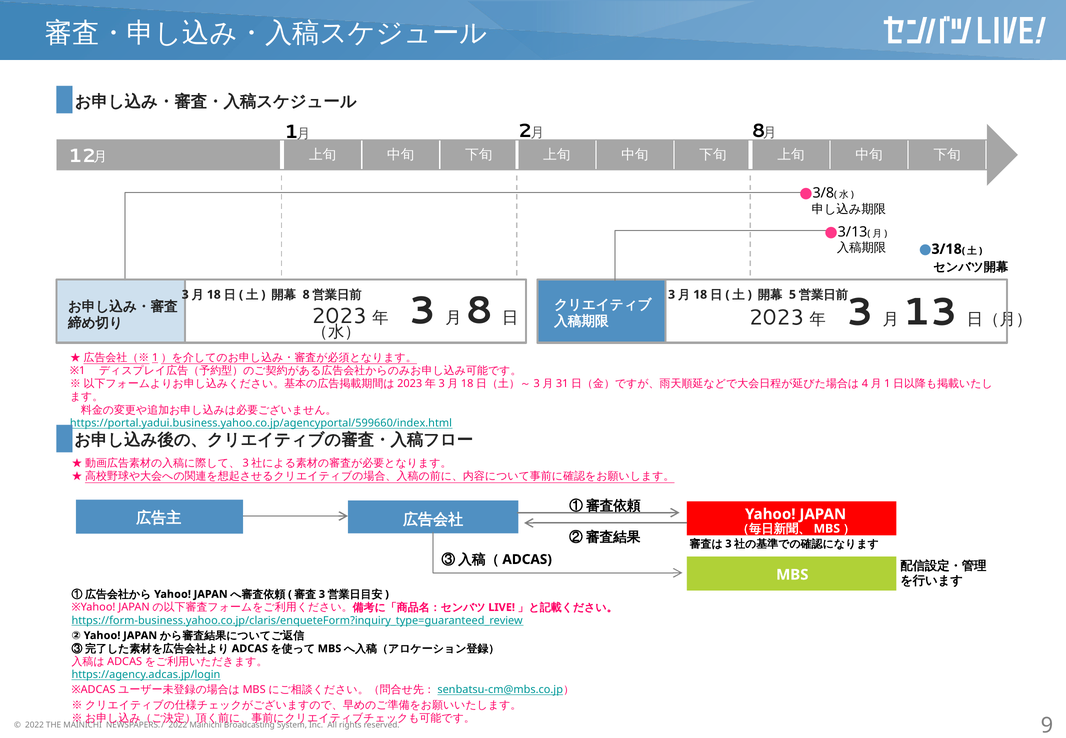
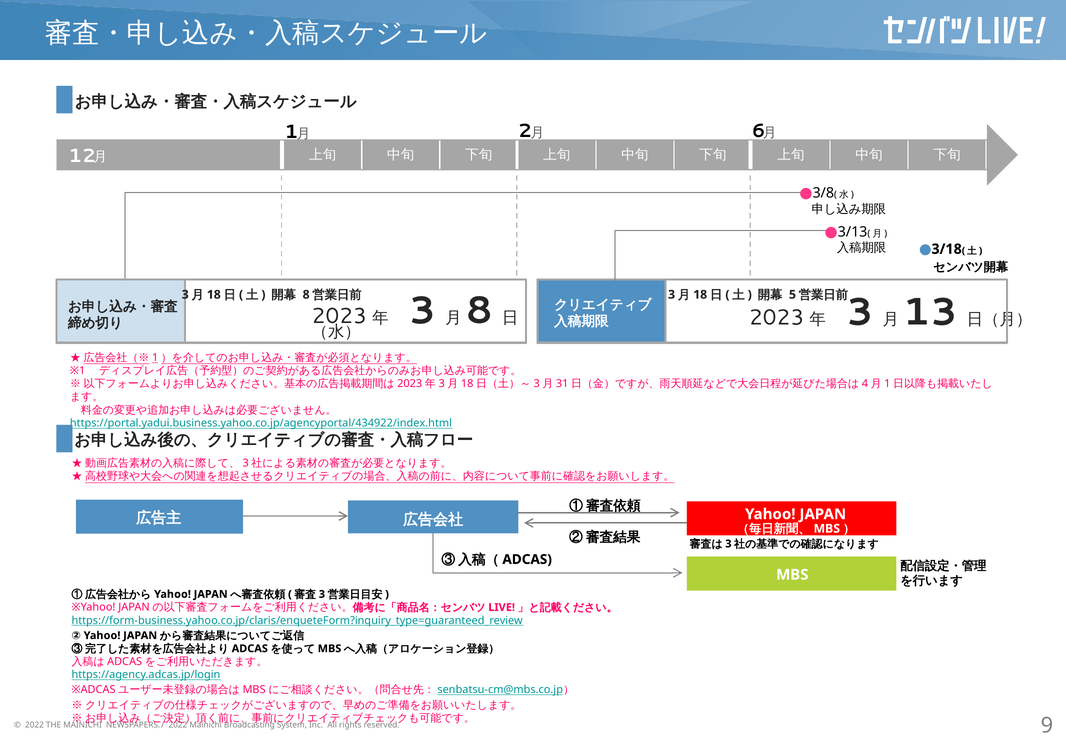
8: 8 -> 6 (759, 131)
https://portal.yadui.business.yahoo.co.jp/agencyportal/599660/index.html: https://portal.yadui.business.yahoo.co.jp/agencyportal/599660/index.html -> https://portal.yadui.business.yahoo.co.jp/agencyportal/434922/index.html (261, 423)
